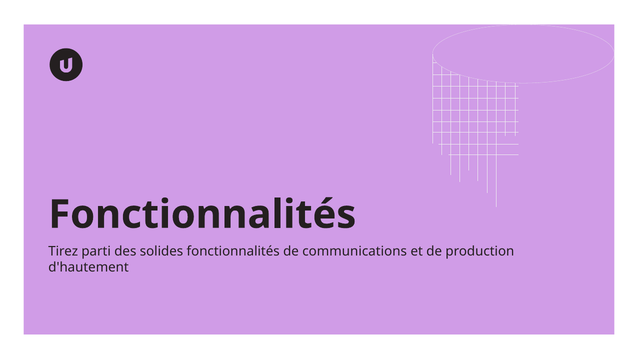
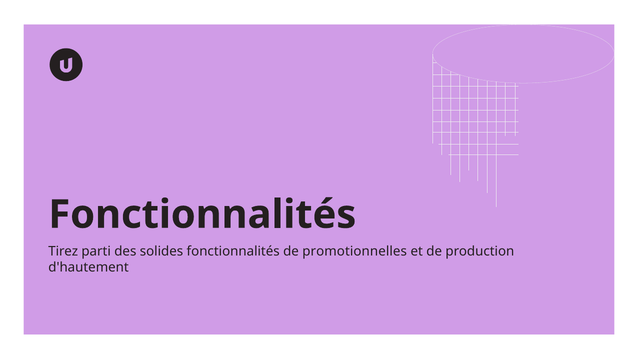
communications: communications -> promotionnelles (355, 251)
